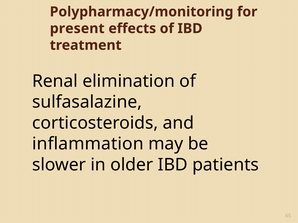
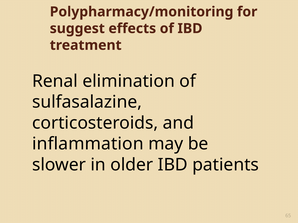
present: present -> suggest (77, 29)
